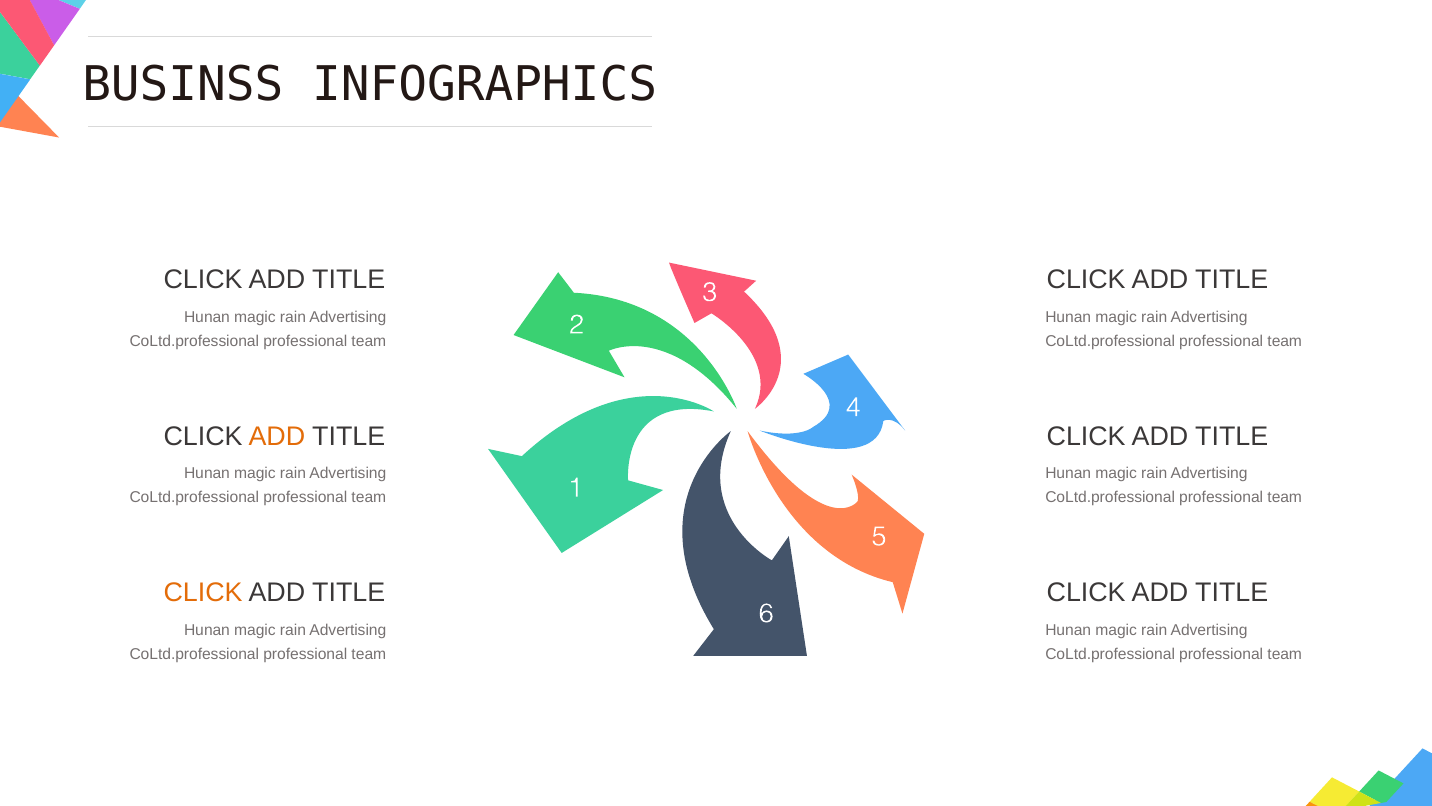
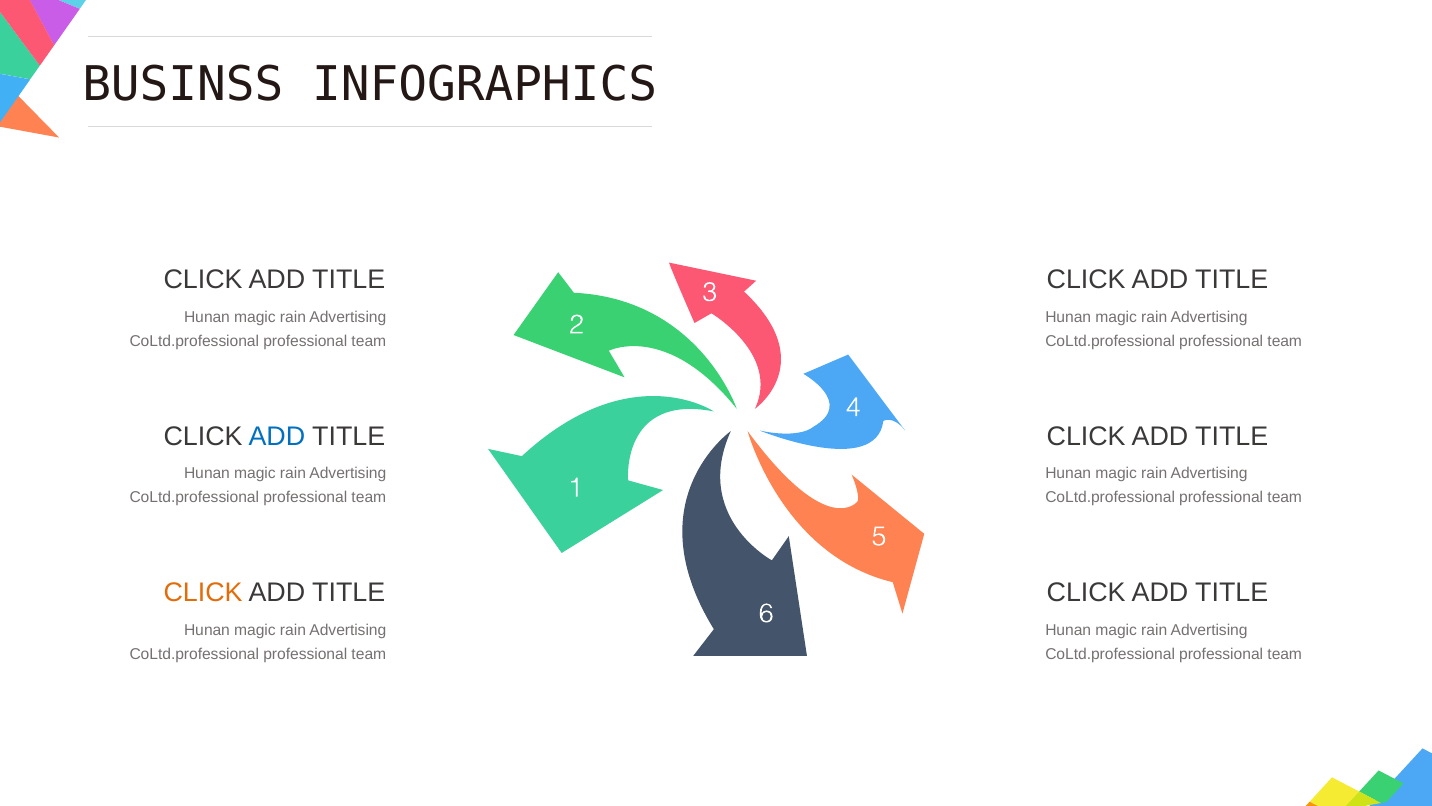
ADD colour: orange -> blue (277, 436)
